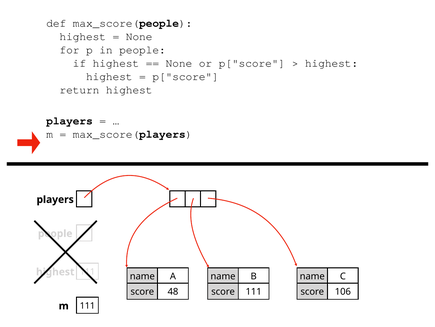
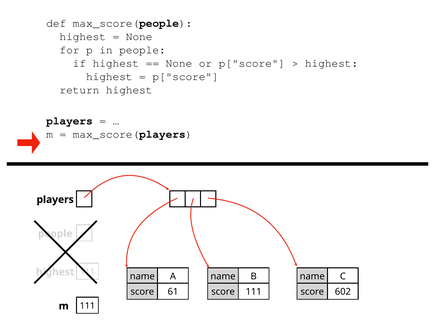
48: 48 -> 61 (173, 291)
106: 106 -> 602 (343, 291)
